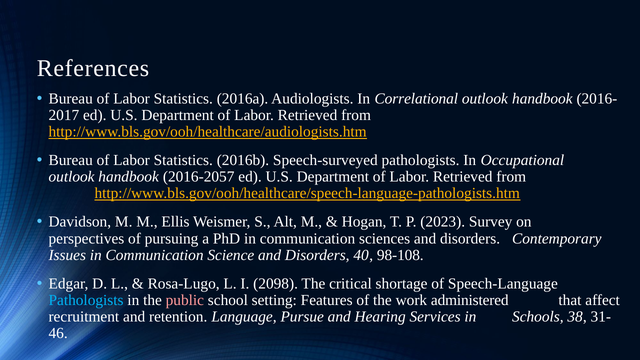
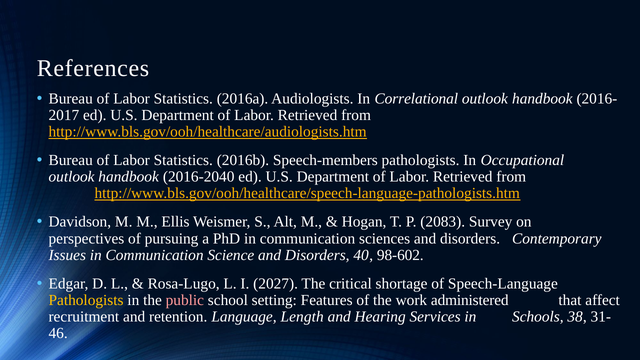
Speech-surveyed: Speech-surveyed -> Speech-members (325, 160)
2016-2057: 2016-2057 -> 2016-2040 (199, 177)
2023: 2023 -> 2083 (443, 222)
98-108: 98-108 -> 98-602 (400, 255)
2098: 2098 -> 2027 (276, 284)
Pathologists colour: light blue -> yellow (86, 300)
Pursue: Pursue -> Length (302, 317)
